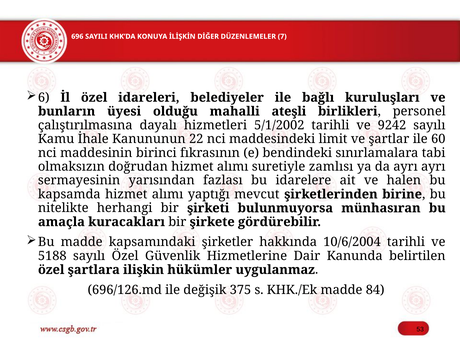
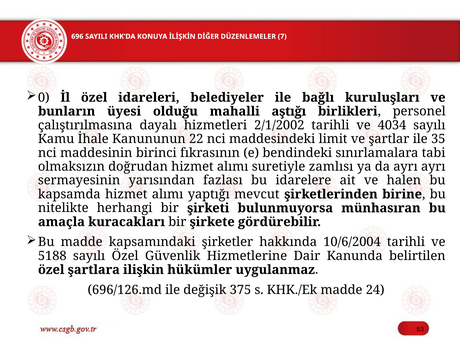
6: 6 -> 0 (44, 98)
ateşli: ateşli -> aştığı (289, 111)
5/1/2002: 5/1/2002 -> 2/1/2002 (279, 125)
9242: 9242 -> 4034 (392, 125)
60: 60 -> 35 (438, 139)
84: 84 -> 24 (375, 290)
